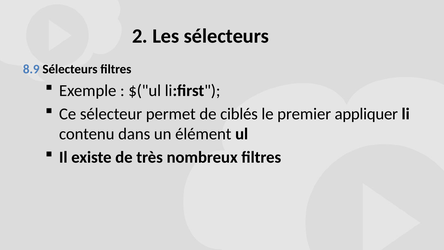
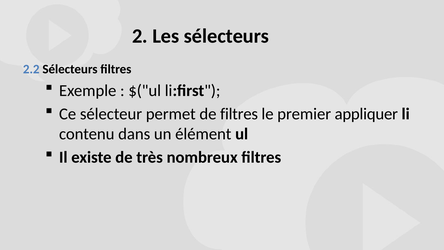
8.9: 8.9 -> 2.2 (31, 69)
de ciblés: ciblés -> filtres (239, 114)
